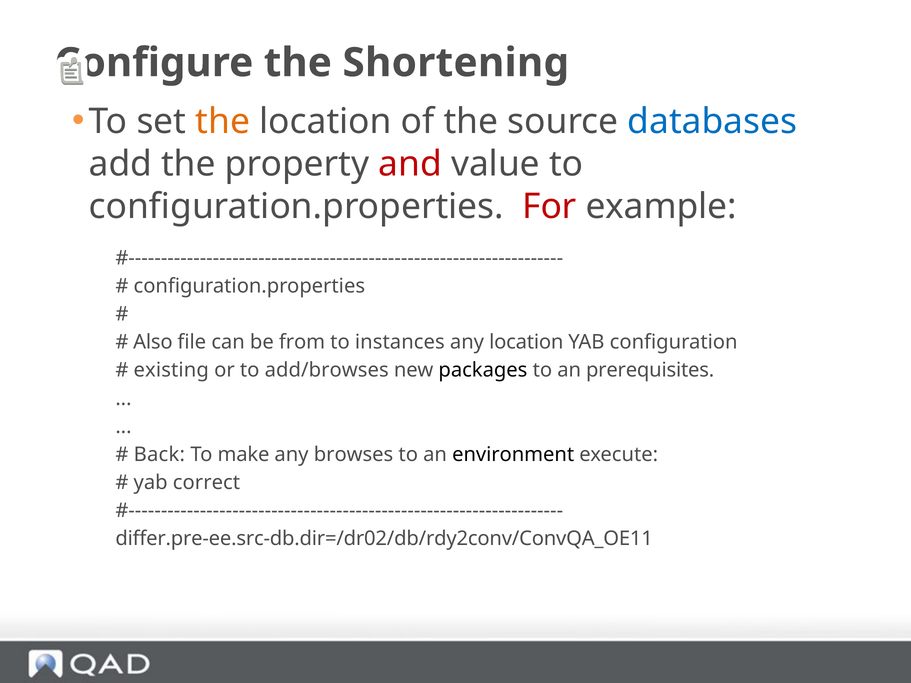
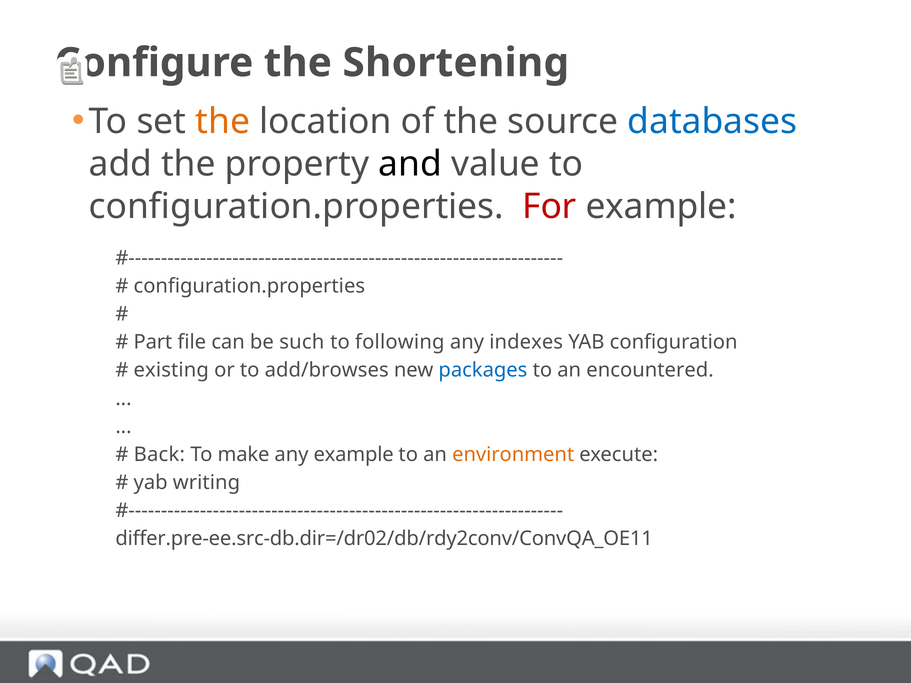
and colour: red -> black (410, 164)
Also: Also -> Part (153, 342)
from: from -> such (302, 342)
instances: instances -> following (400, 342)
any location: location -> indexes (526, 342)
packages colour: black -> blue (483, 370)
prerequisites: prerequisites -> encountered (650, 370)
any browses: browses -> example (354, 455)
environment colour: black -> orange (513, 455)
correct: correct -> writing (206, 483)
